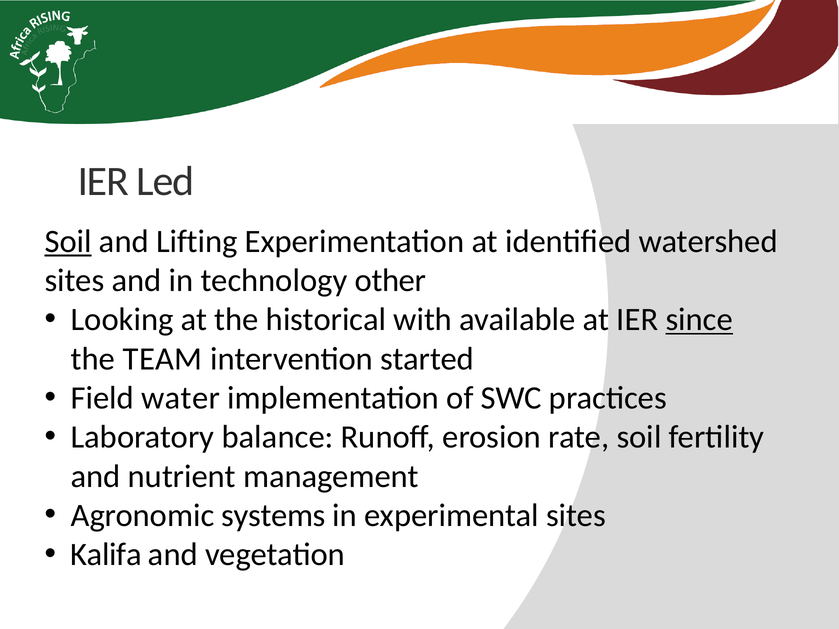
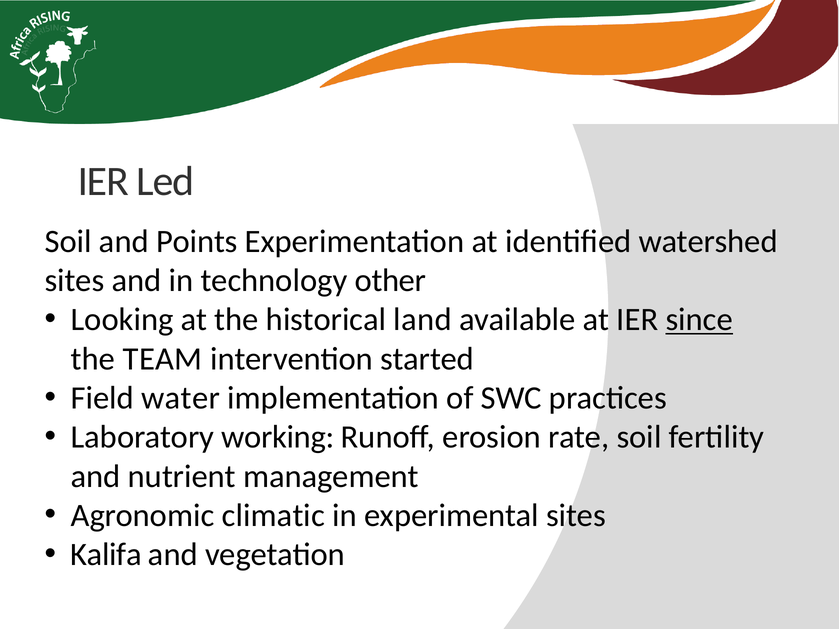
Soil underline: present -> none (68, 241)
Lifting: Lifting -> Points (197, 241)
with: with -> land (423, 320)
balance: balance -> working (278, 437)
systems: systems -> climatic (273, 516)
